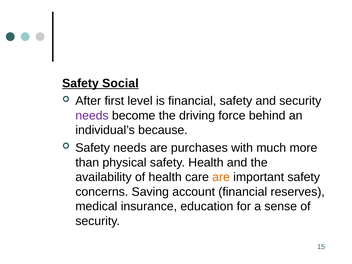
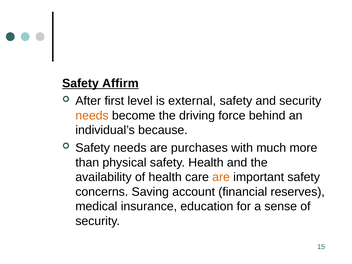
Social: Social -> Affirm (120, 83)
is financial: financial -> external (192, 101)
needs colour: purple -> orange (92, 116)
